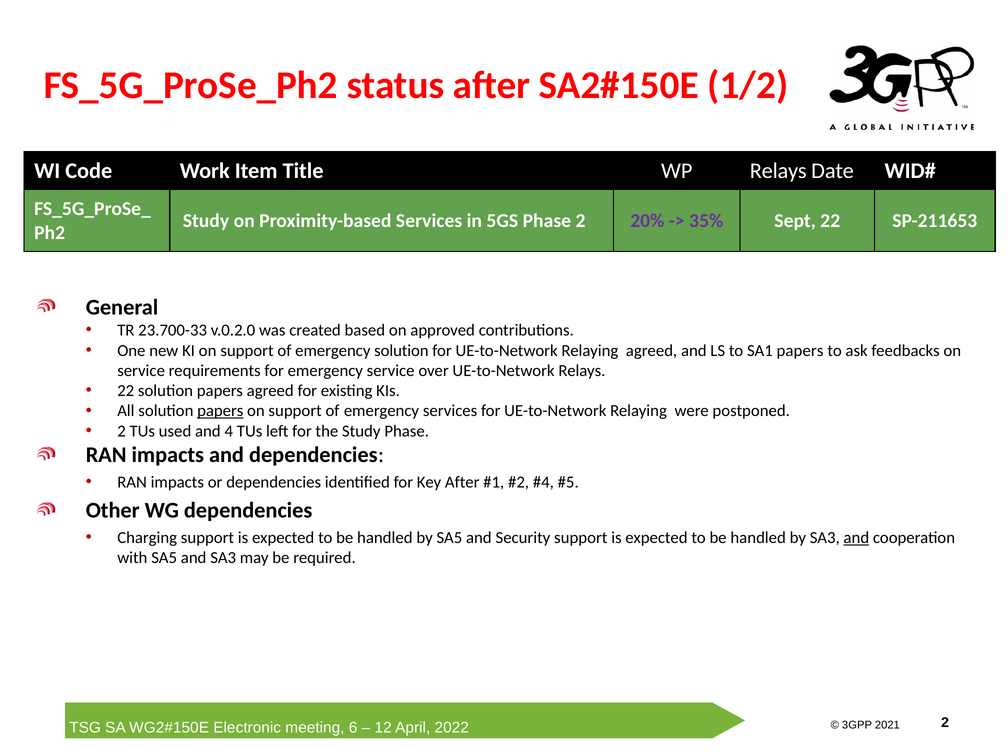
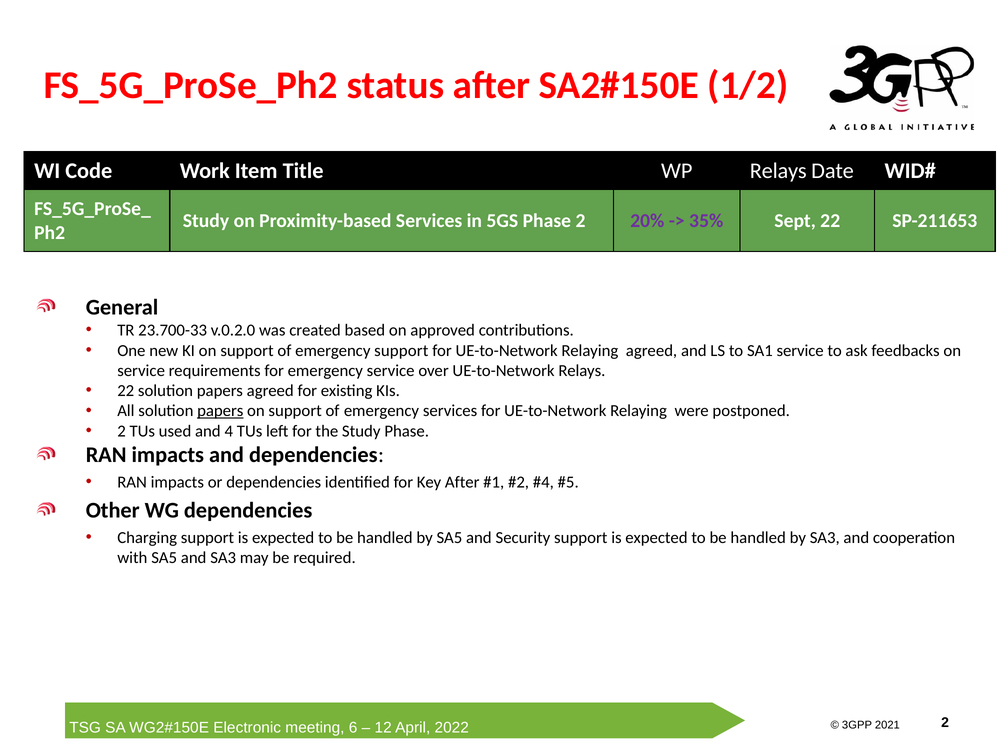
emergency solution: solution -> support (401, 350)
SA1 papers: papers -> service (800, 350)
and underline: present -> none (856, 538)
